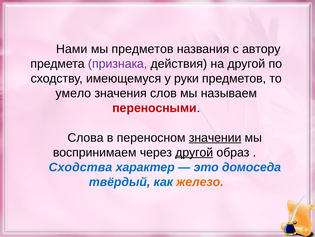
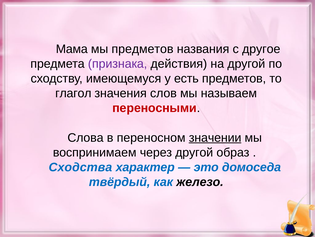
Нами: Нами -> Мама (72, 49)
автору: автору -> другое (261, 49)
руки: руки -> есть (186, 78)
умело: умело -> глагол (73, 93)
другой underline: present -> none (194, 152)
железо colour: orange -> black (200, 181)
